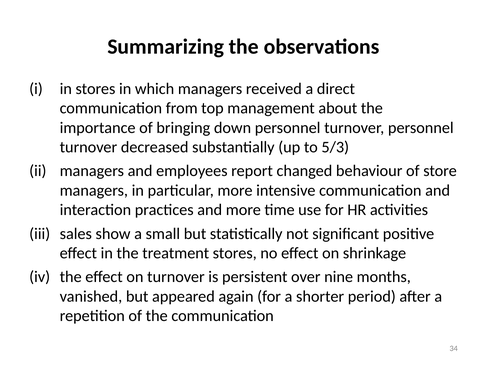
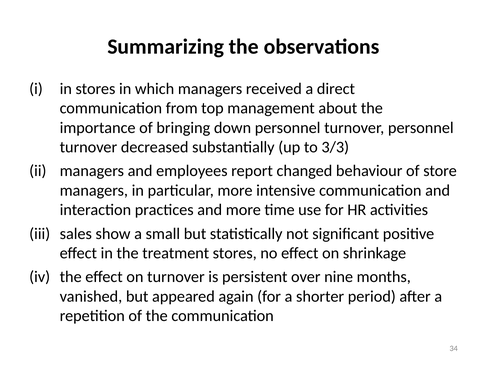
5/3: 5/3 -> 3/3 (335, 147)
